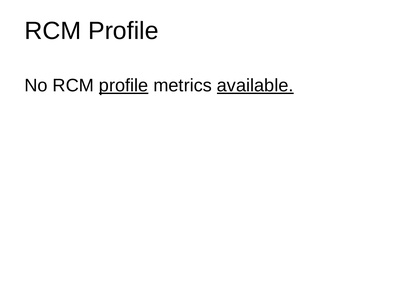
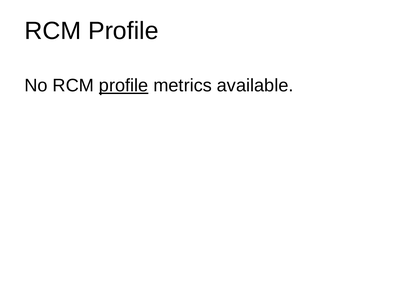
available underline: present -> none (255, 86)
